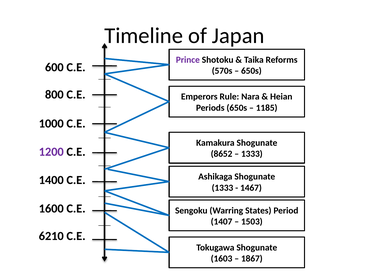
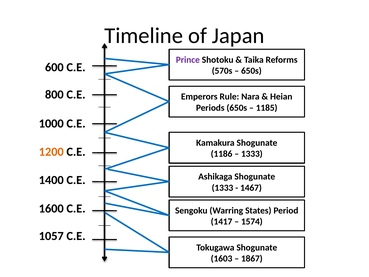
1200 colour: purple -> orange (51, 152)
8652: 8652 -> 1186 (222, 154)
1407: 1407 -> 1417 (222, 221)
1503: 1503 -> 1574 (252, 221)
6210: 6210 -> 1057 (51, 236)
